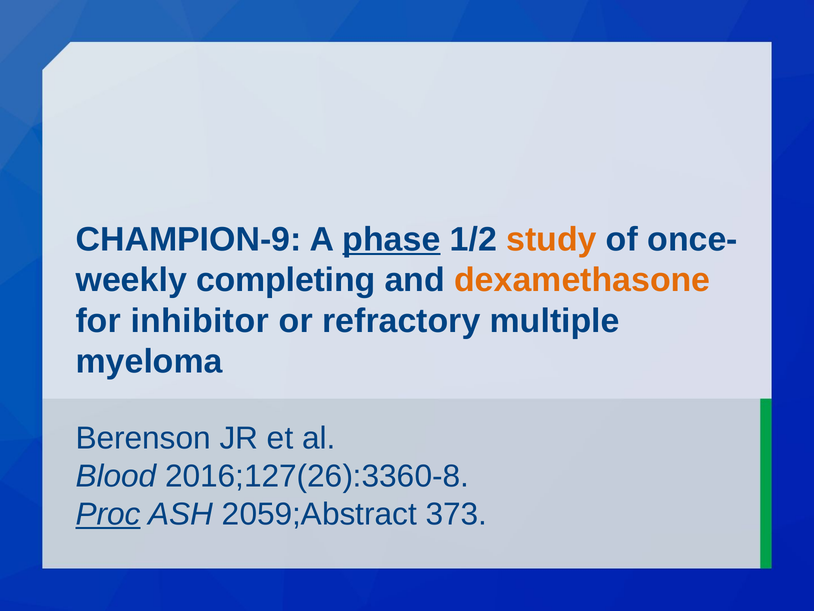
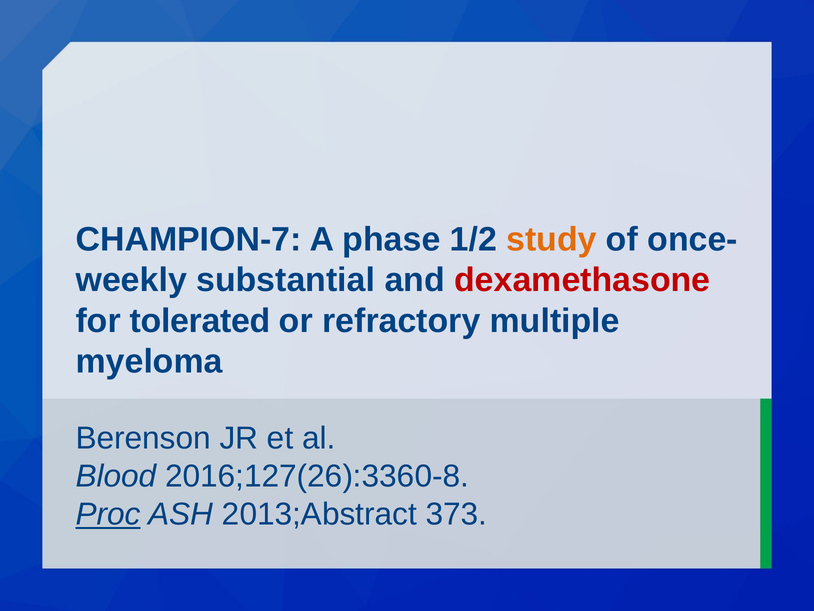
CHAMPION-9: CHAMPION-9 -> CHAMPION-7 (189, 239)
phase underline: present -> none (391, 239)
completing: completing -> substantial (286, 280)
dexamethasone colour: orange -> red (582, 280)
inhibitor: inhibitor -> tolerated (200, 321)
2059;Abstract: 2059;Abstract -> 2013;Abstract (319, 514)
